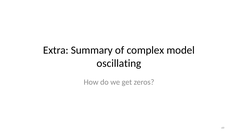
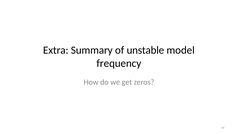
complex: complex -> unstable (145, 50)
oscillating: oscillating -> frequency (119, 63)
